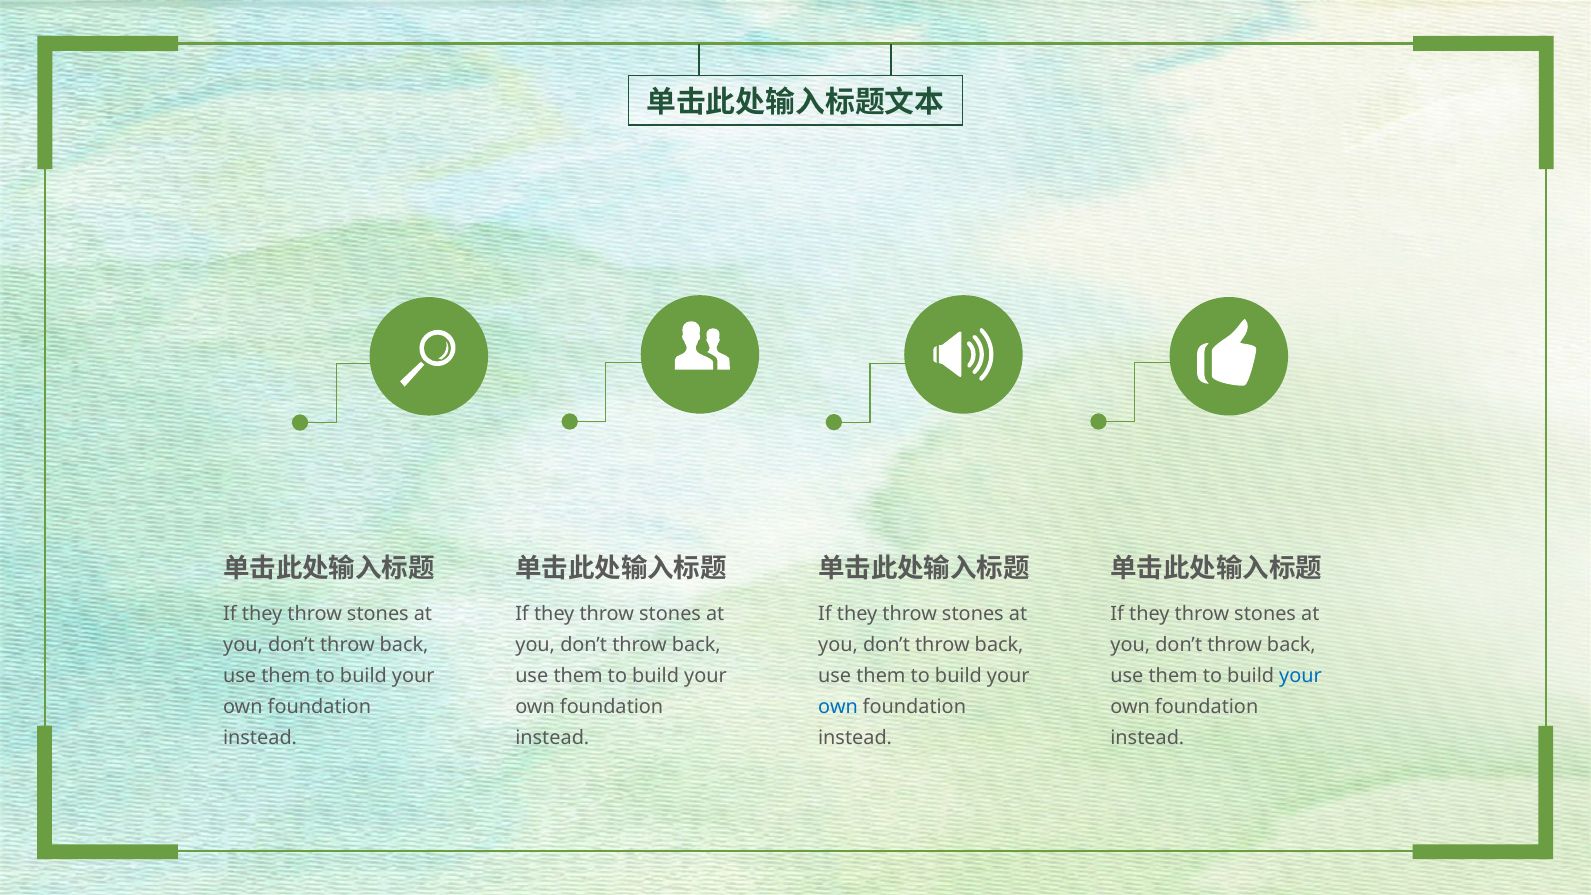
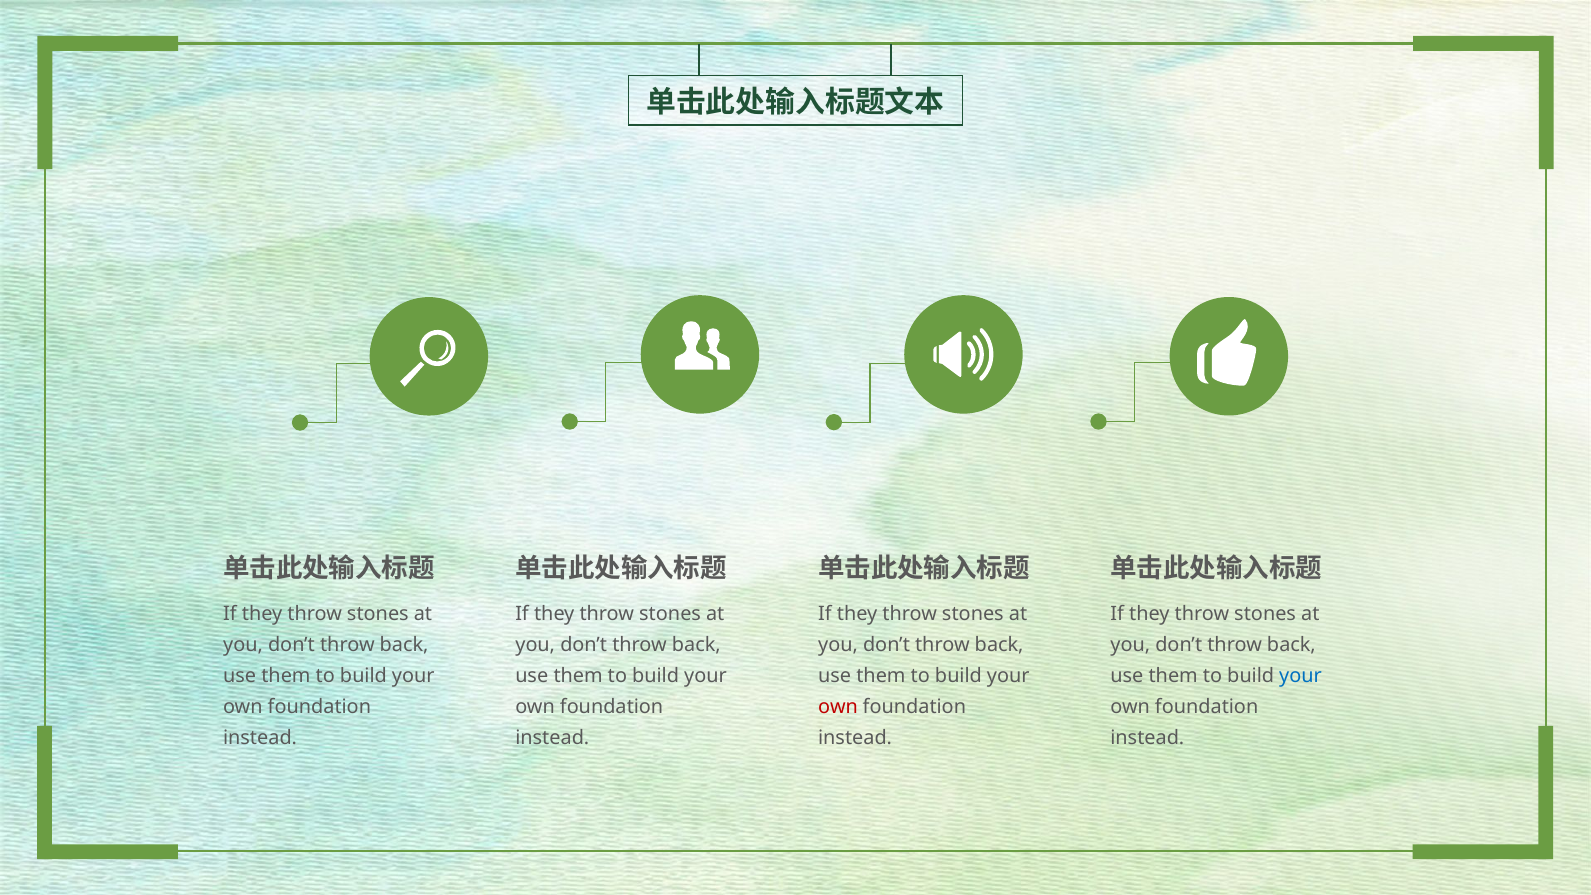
own colour: blue -> red (838, 706)
